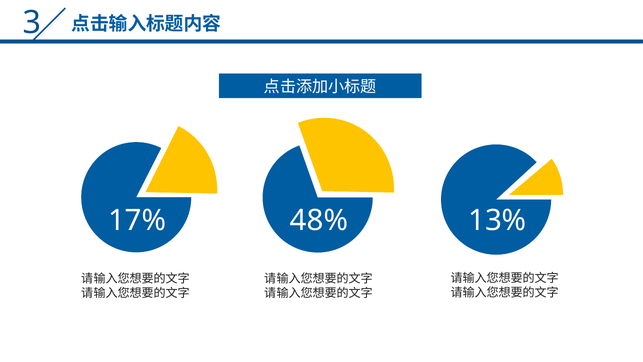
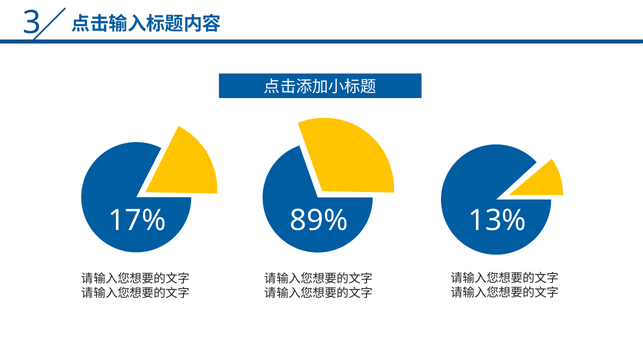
48%: 48% -> 89% (319, 220)
